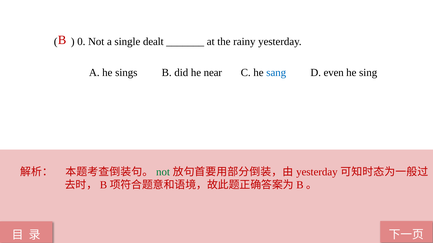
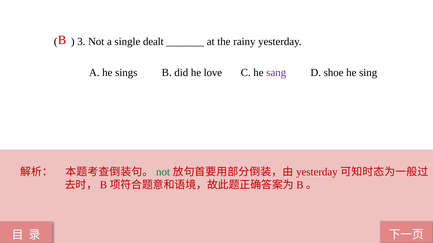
0: 0 -> 3 (81, 42)
near: near -> love (213, 73)
sang colour: blue -> purple (276, 73)
even: even -> shoe (334, 73)
